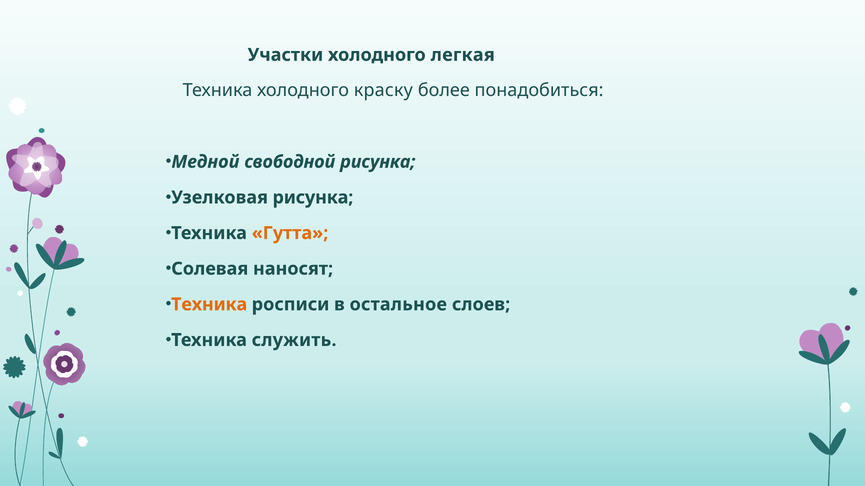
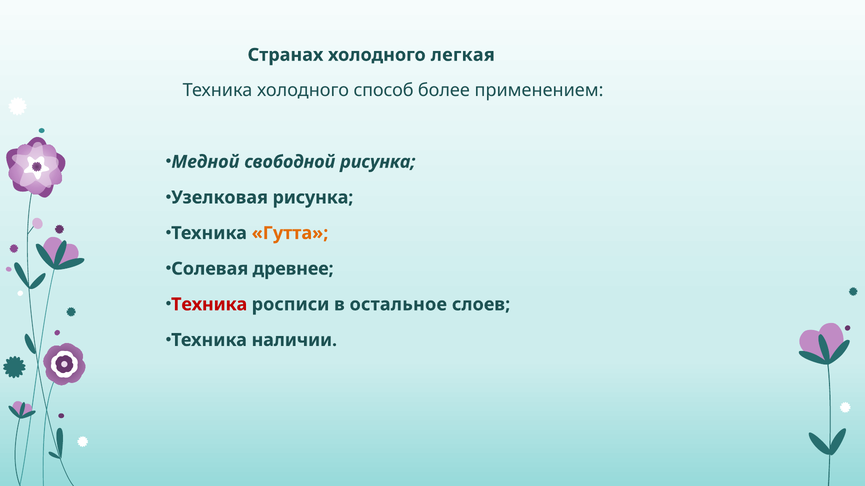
Участки: Участки -> Странах (285, 55)
краску: краску -> способ (384, 91)
понадобиться: понадобиться -> применением (539, 91)
наносят: наносят -> древнее (293, 269)
Техника colour: orange -> red (209, 305)
служить: служить -> наличии (294, 340)
